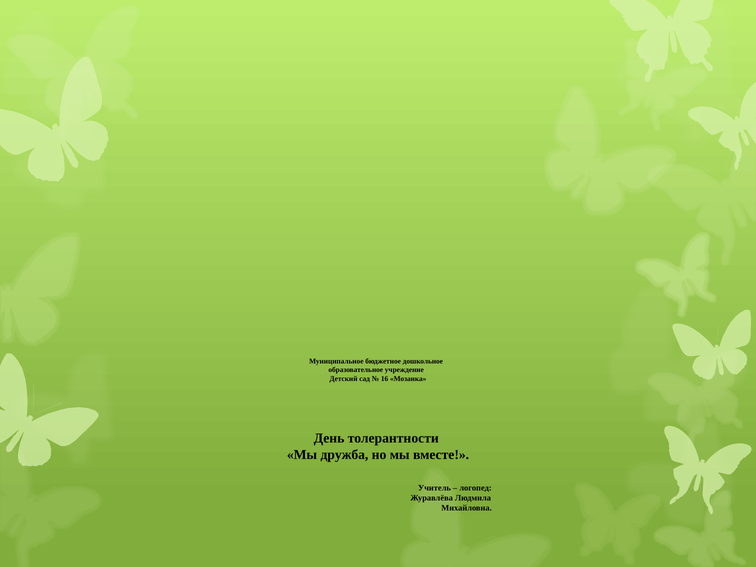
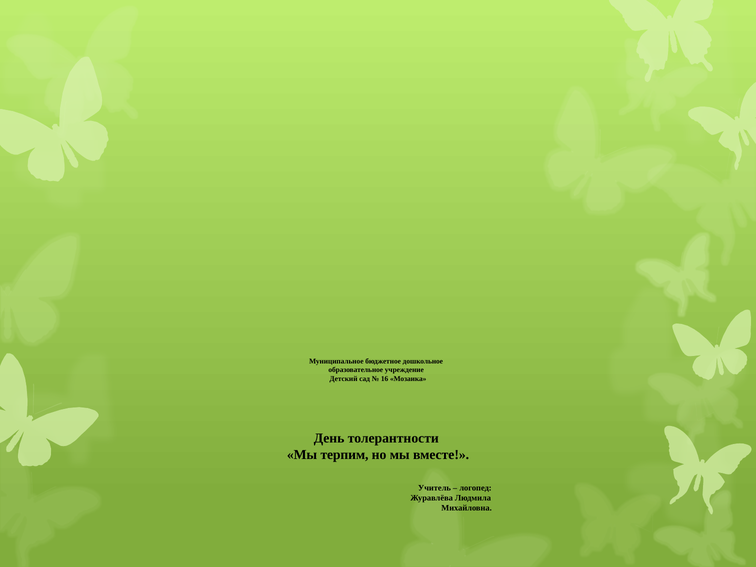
дружба: дружба -> терпим (345, 455)
